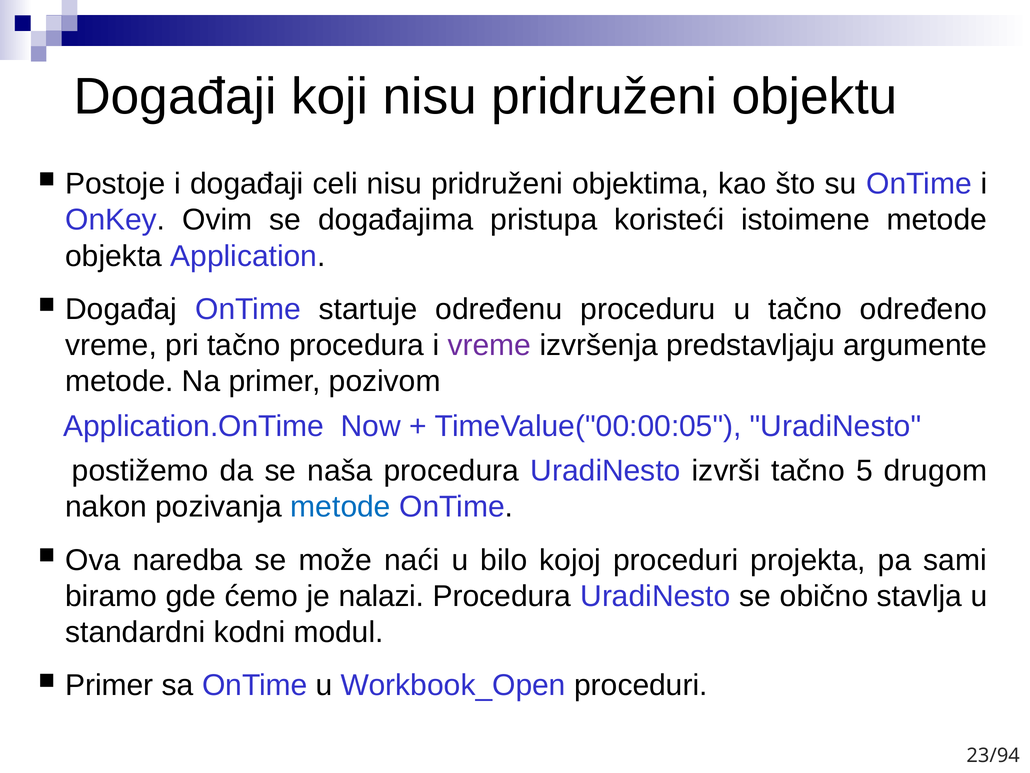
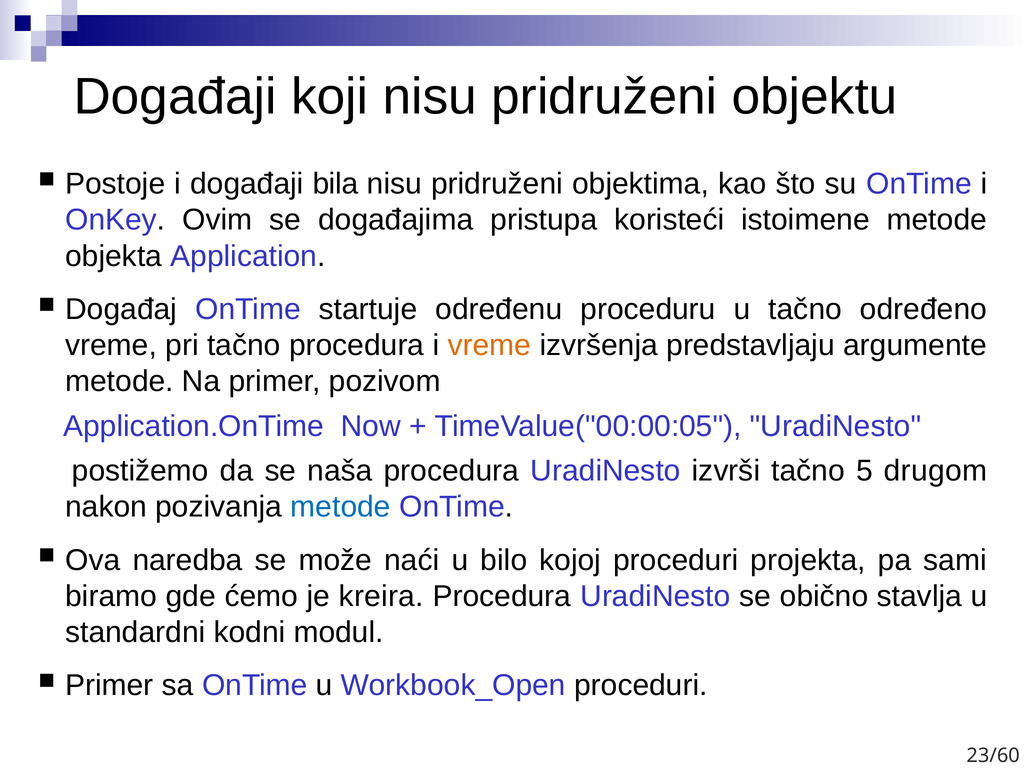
celi: celi -> bila (335, 184)
vreme colour: purple -> orange (489, 345)
nalazi: nalazi -> kreira (381, 596)
23/94: 23/94 -> 23/60 (993, 755)
